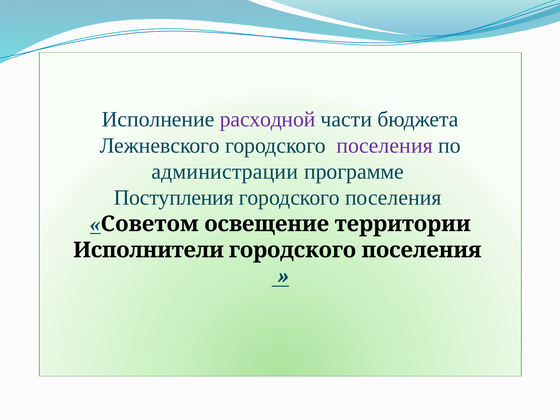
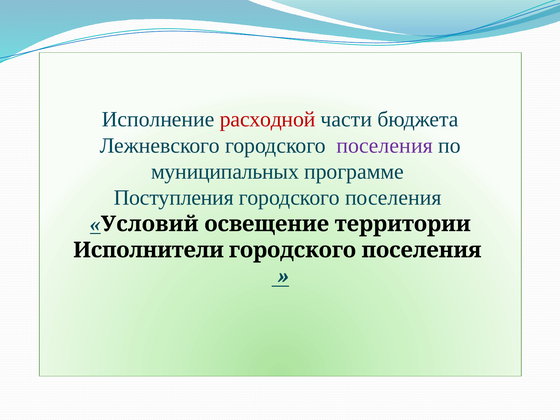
расходной colour: purple -> red (268, 119)
администрации: администрации -> муниципальных (225, 172)
Советом: Советом -> Условий (150, 224)
